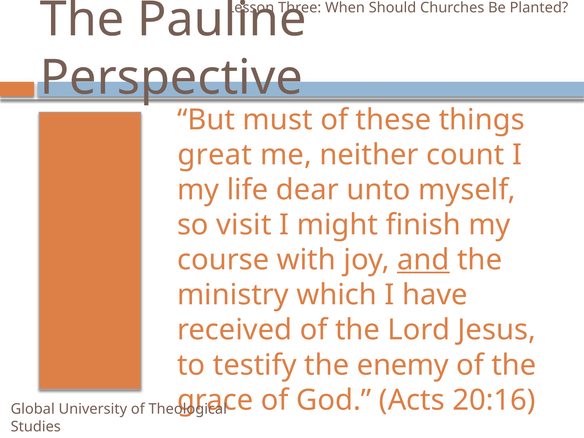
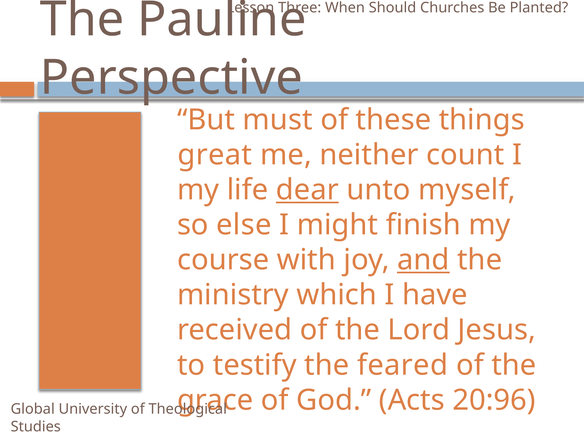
dear underline: none -> present (307, 190)
visit: visit -> else (244, 225)
enemy: enemy -> feared (403, 365)
20:16: 20:16 -> 20:96 (494, 400)
